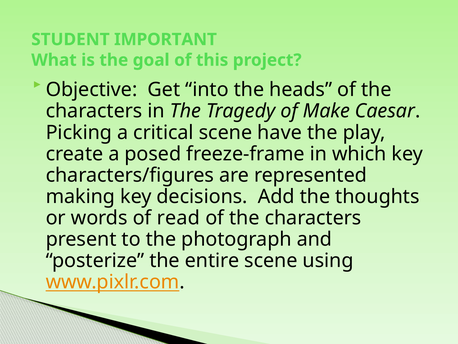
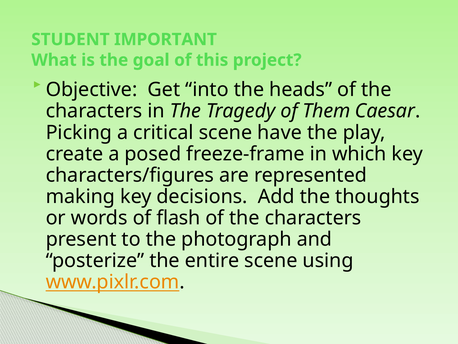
Make: Make -> Them (326, 111)
read: read -> flash (178, 218)
